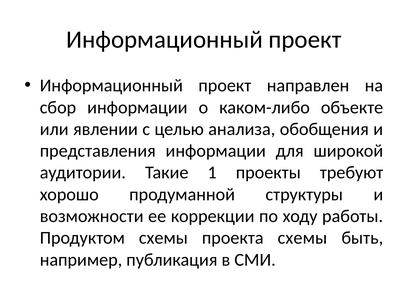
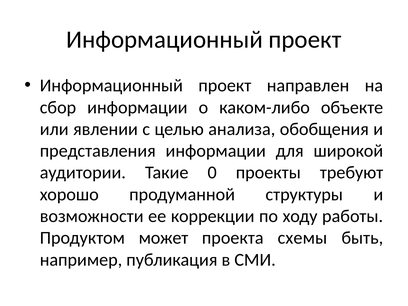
1: 1 -> 0 (212, 173)
Продуктом схемы: схемы -> может (163, 238)
